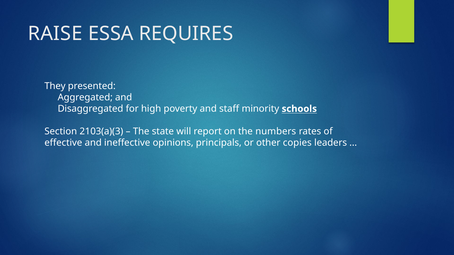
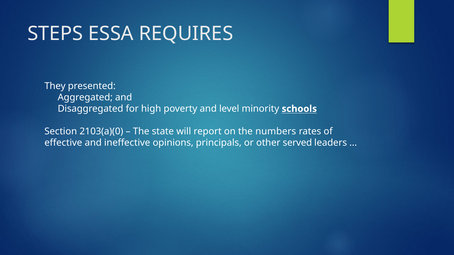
RAISE: RAISE -> STEPS (55, 34)
staff: staff -> level (229, 109)
2103(a)(3: 2103(a)(3 -> 2103(a)(0 (101, 132)
copies: copies -> served (297, 143)
